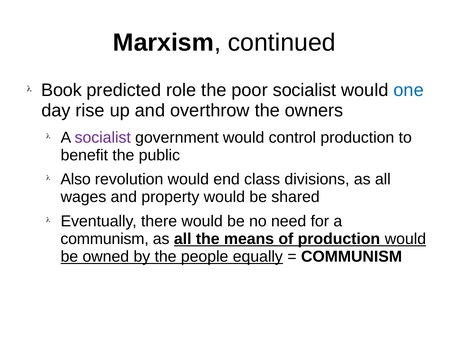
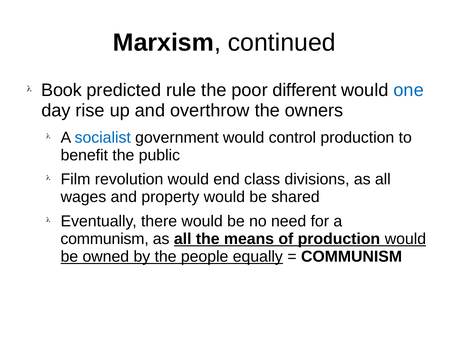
role: role -> rule (181, 90)
poor socialist: socialist -> different (305, 90)
socialist colour: purple -> blue (103, 137)
Also: Also -> Film (76, 179)
